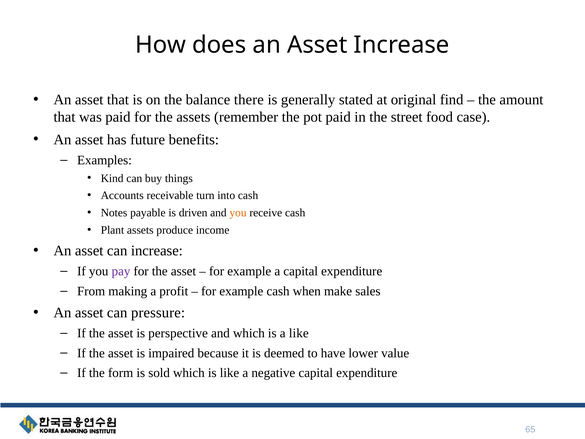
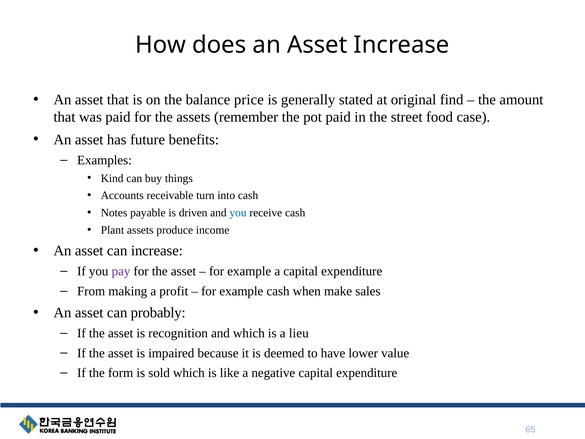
there: there -> price (249, 100)
you colour: orange -> blue (238, 213)
pressure: pressure -> probably (158, 312)
perspective: perspective -> recognition (178, 333)
a like: like -> lieu (299, 333)
